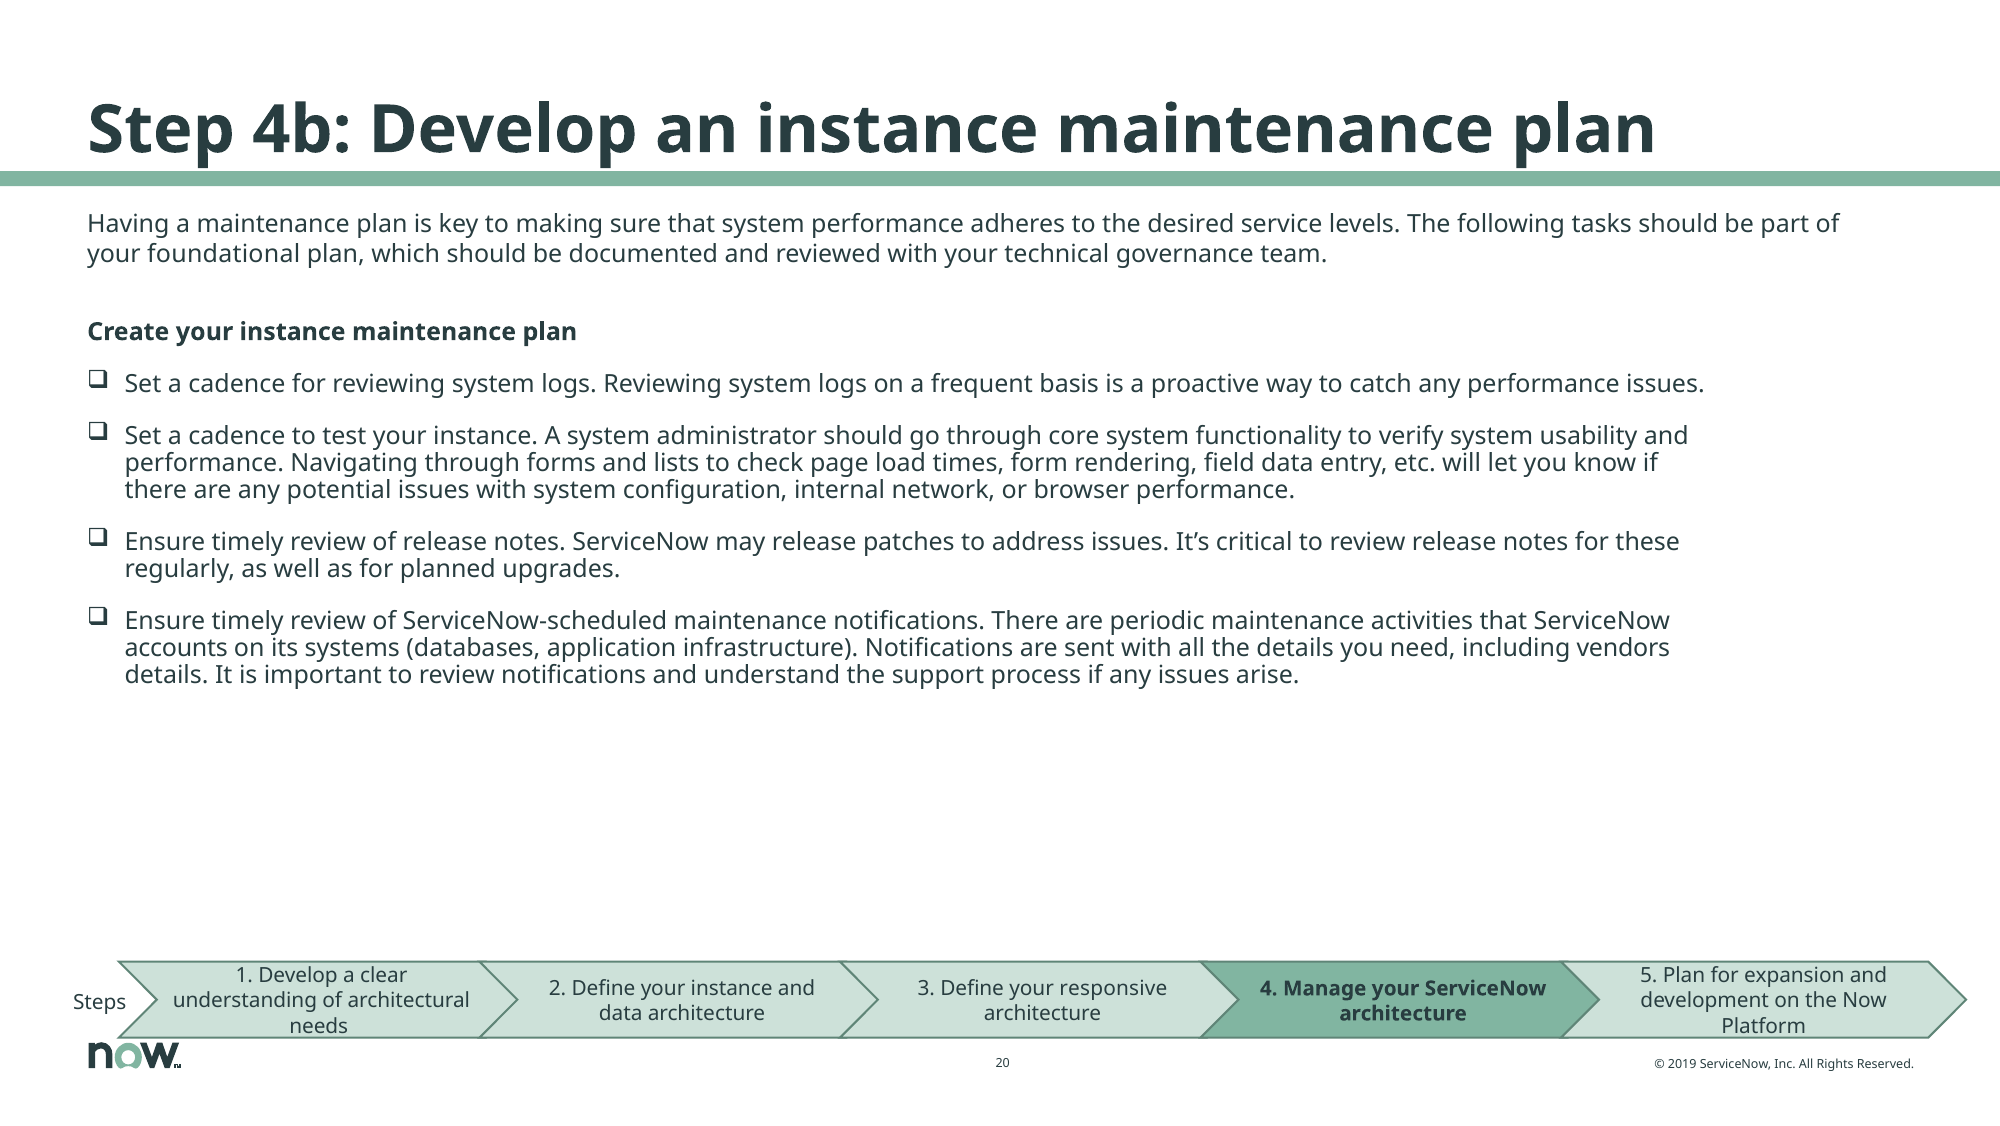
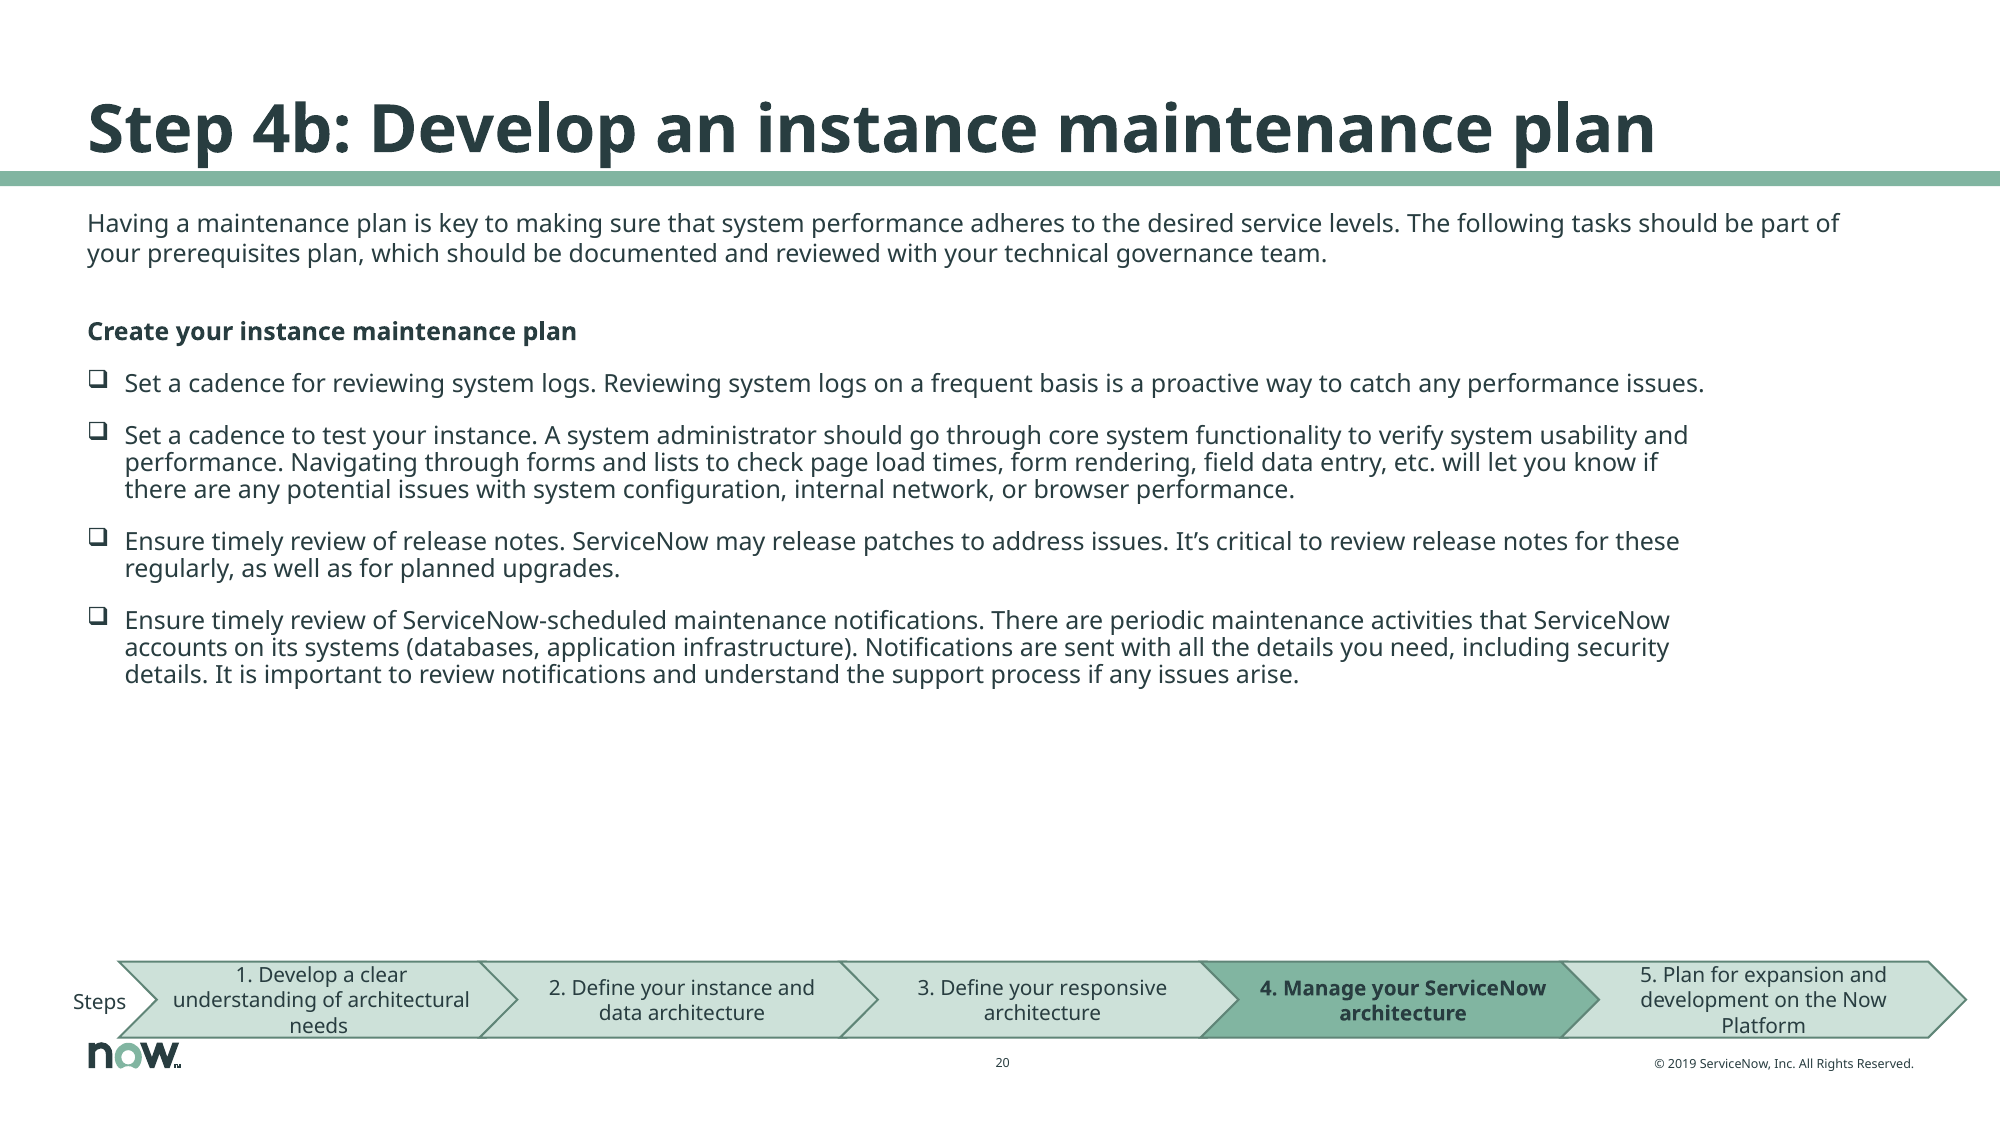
foundational: foundational -> prerequisites (224, 254)
vendors: vendors -> security (1623, 648)
